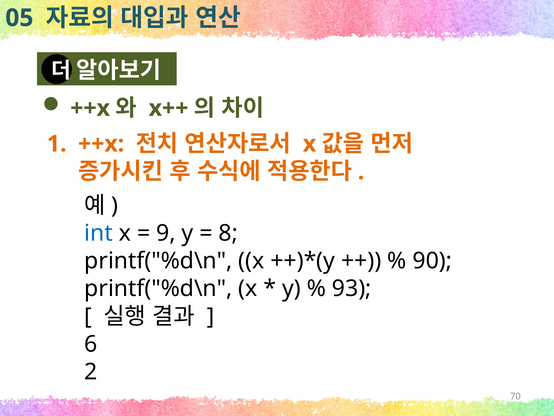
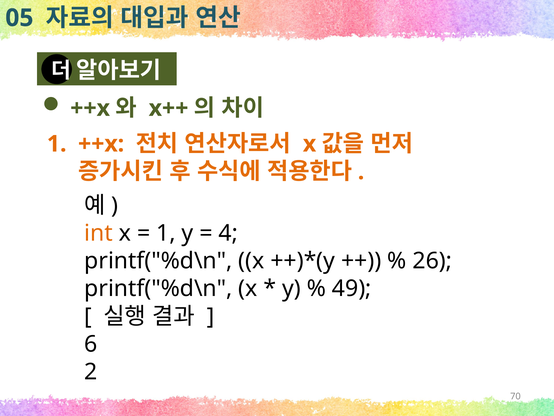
int colour: blue -> orange (99, 233)
9: 9 -> 1 (166, 233)
8: 8 -> 4 (228, 233)
90: 90 -> 26 (432, 261)
93: 93 -> 49 (352, 288)
